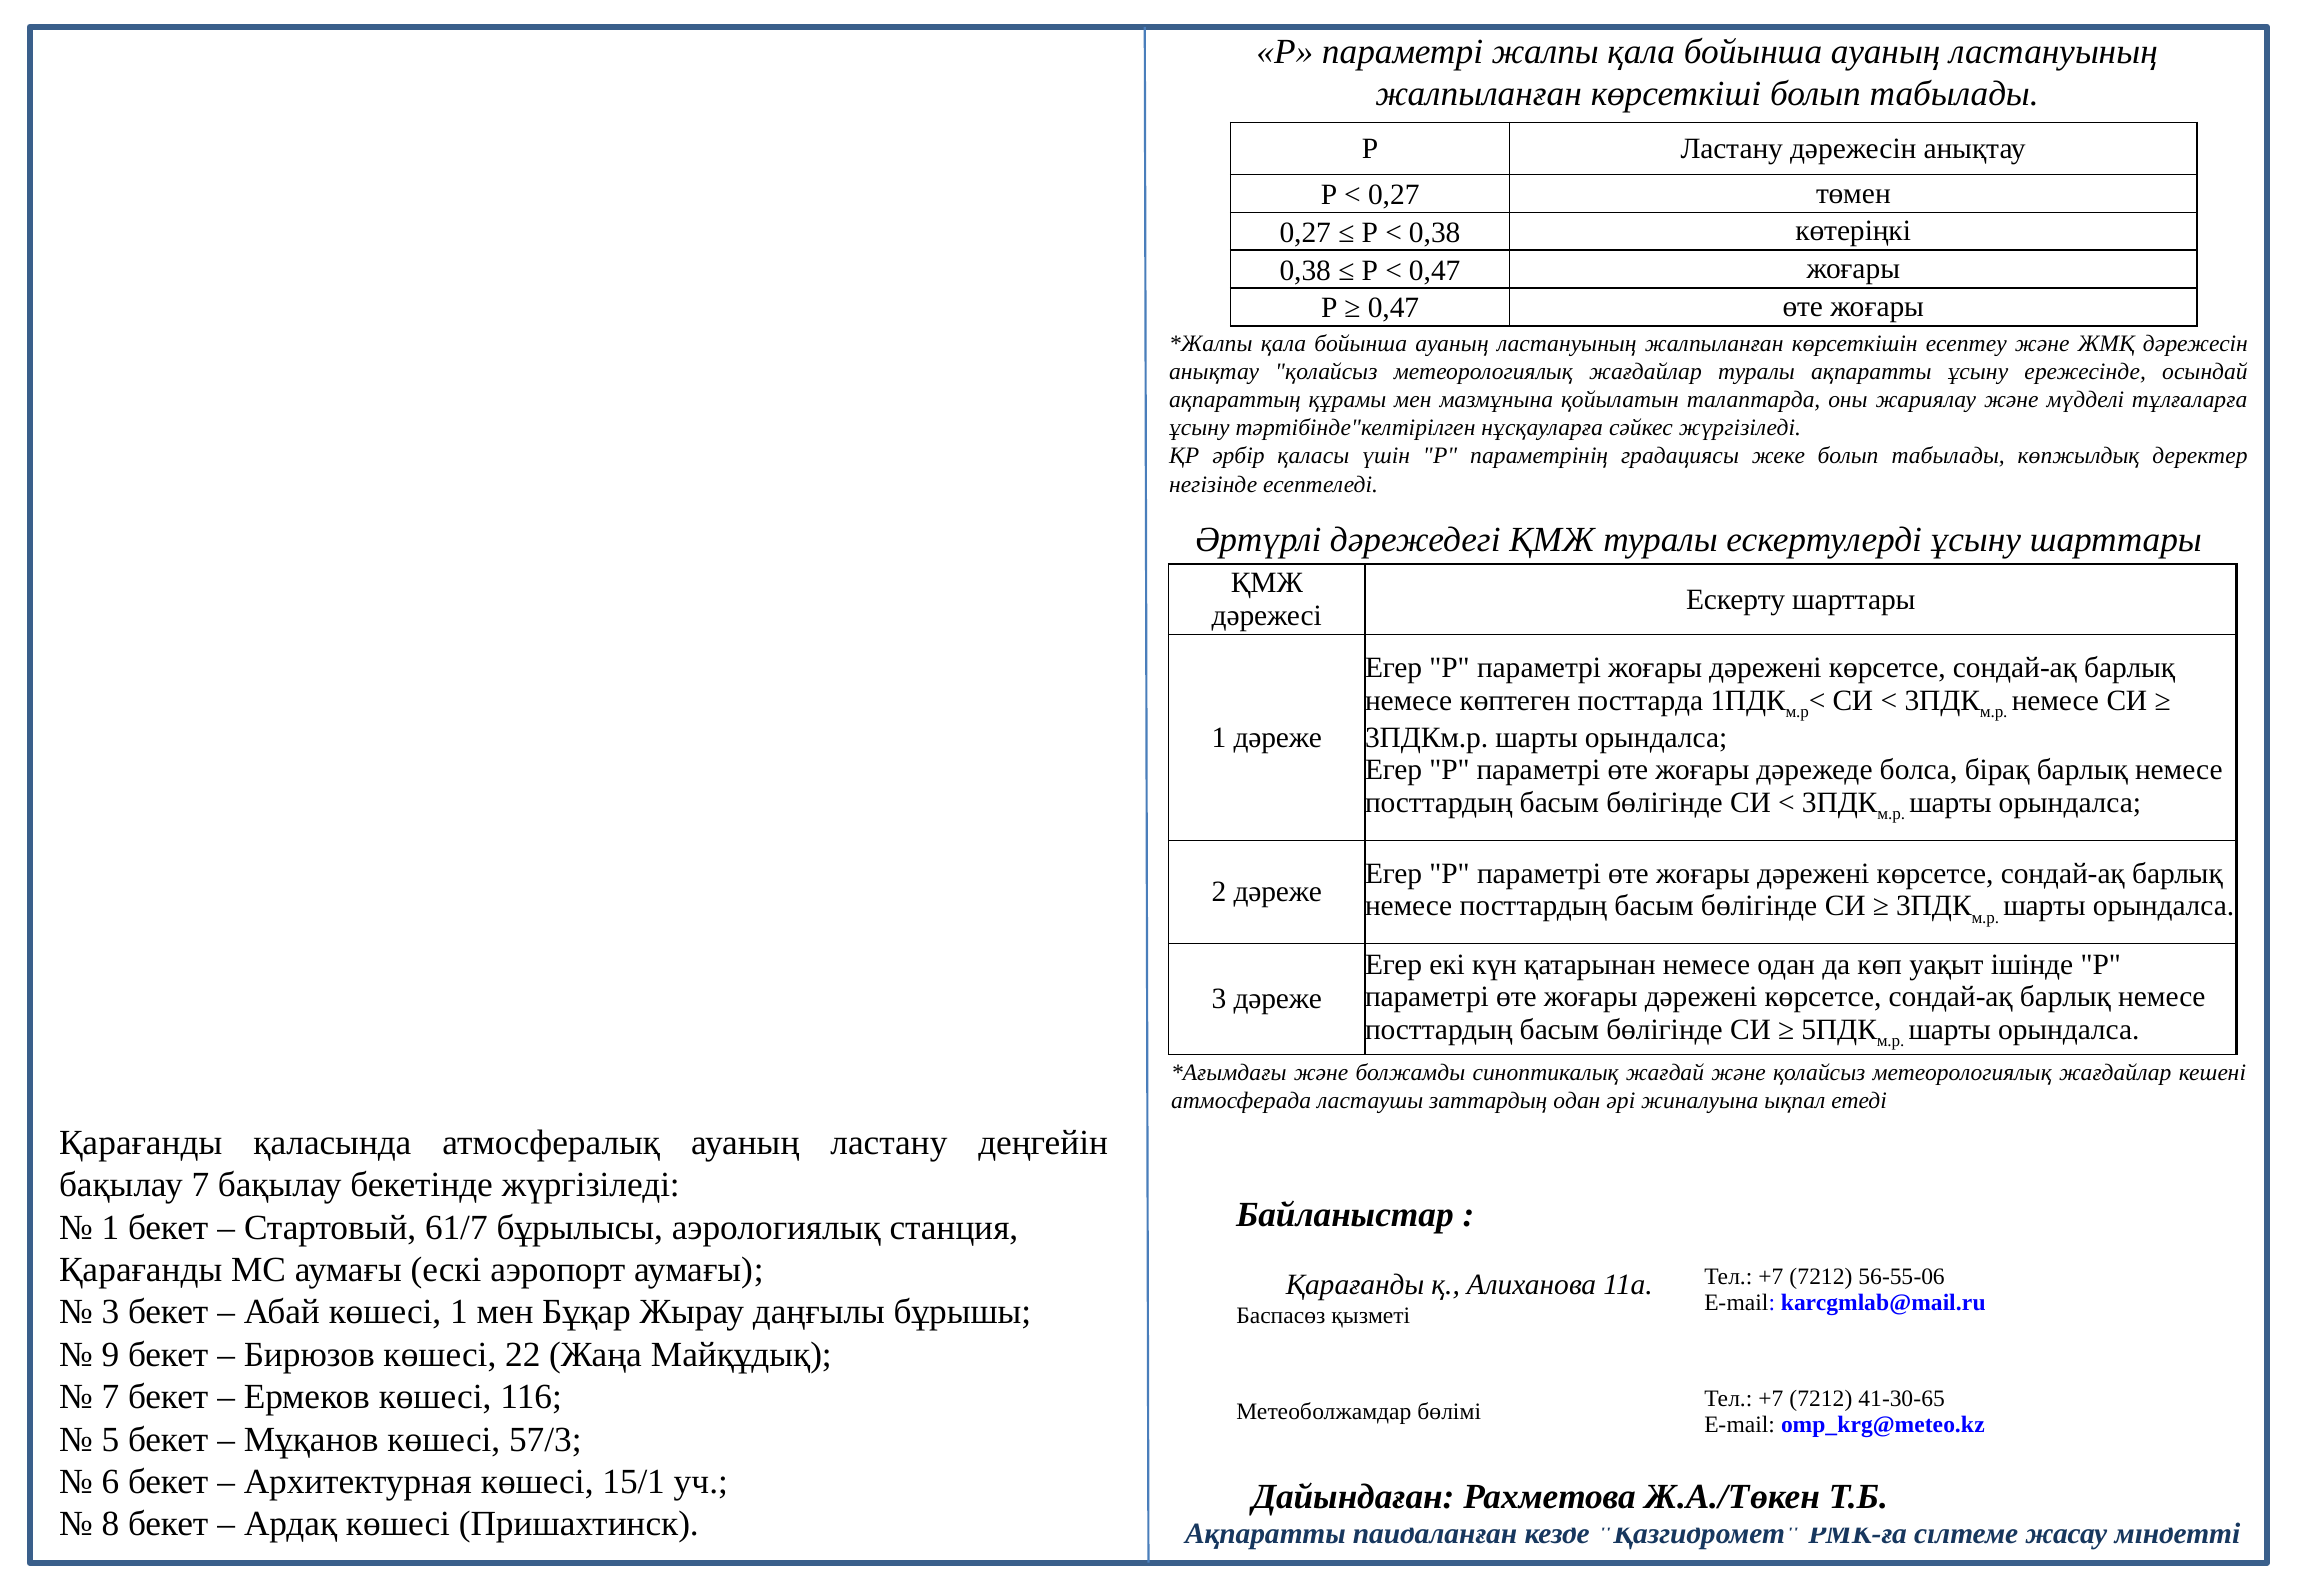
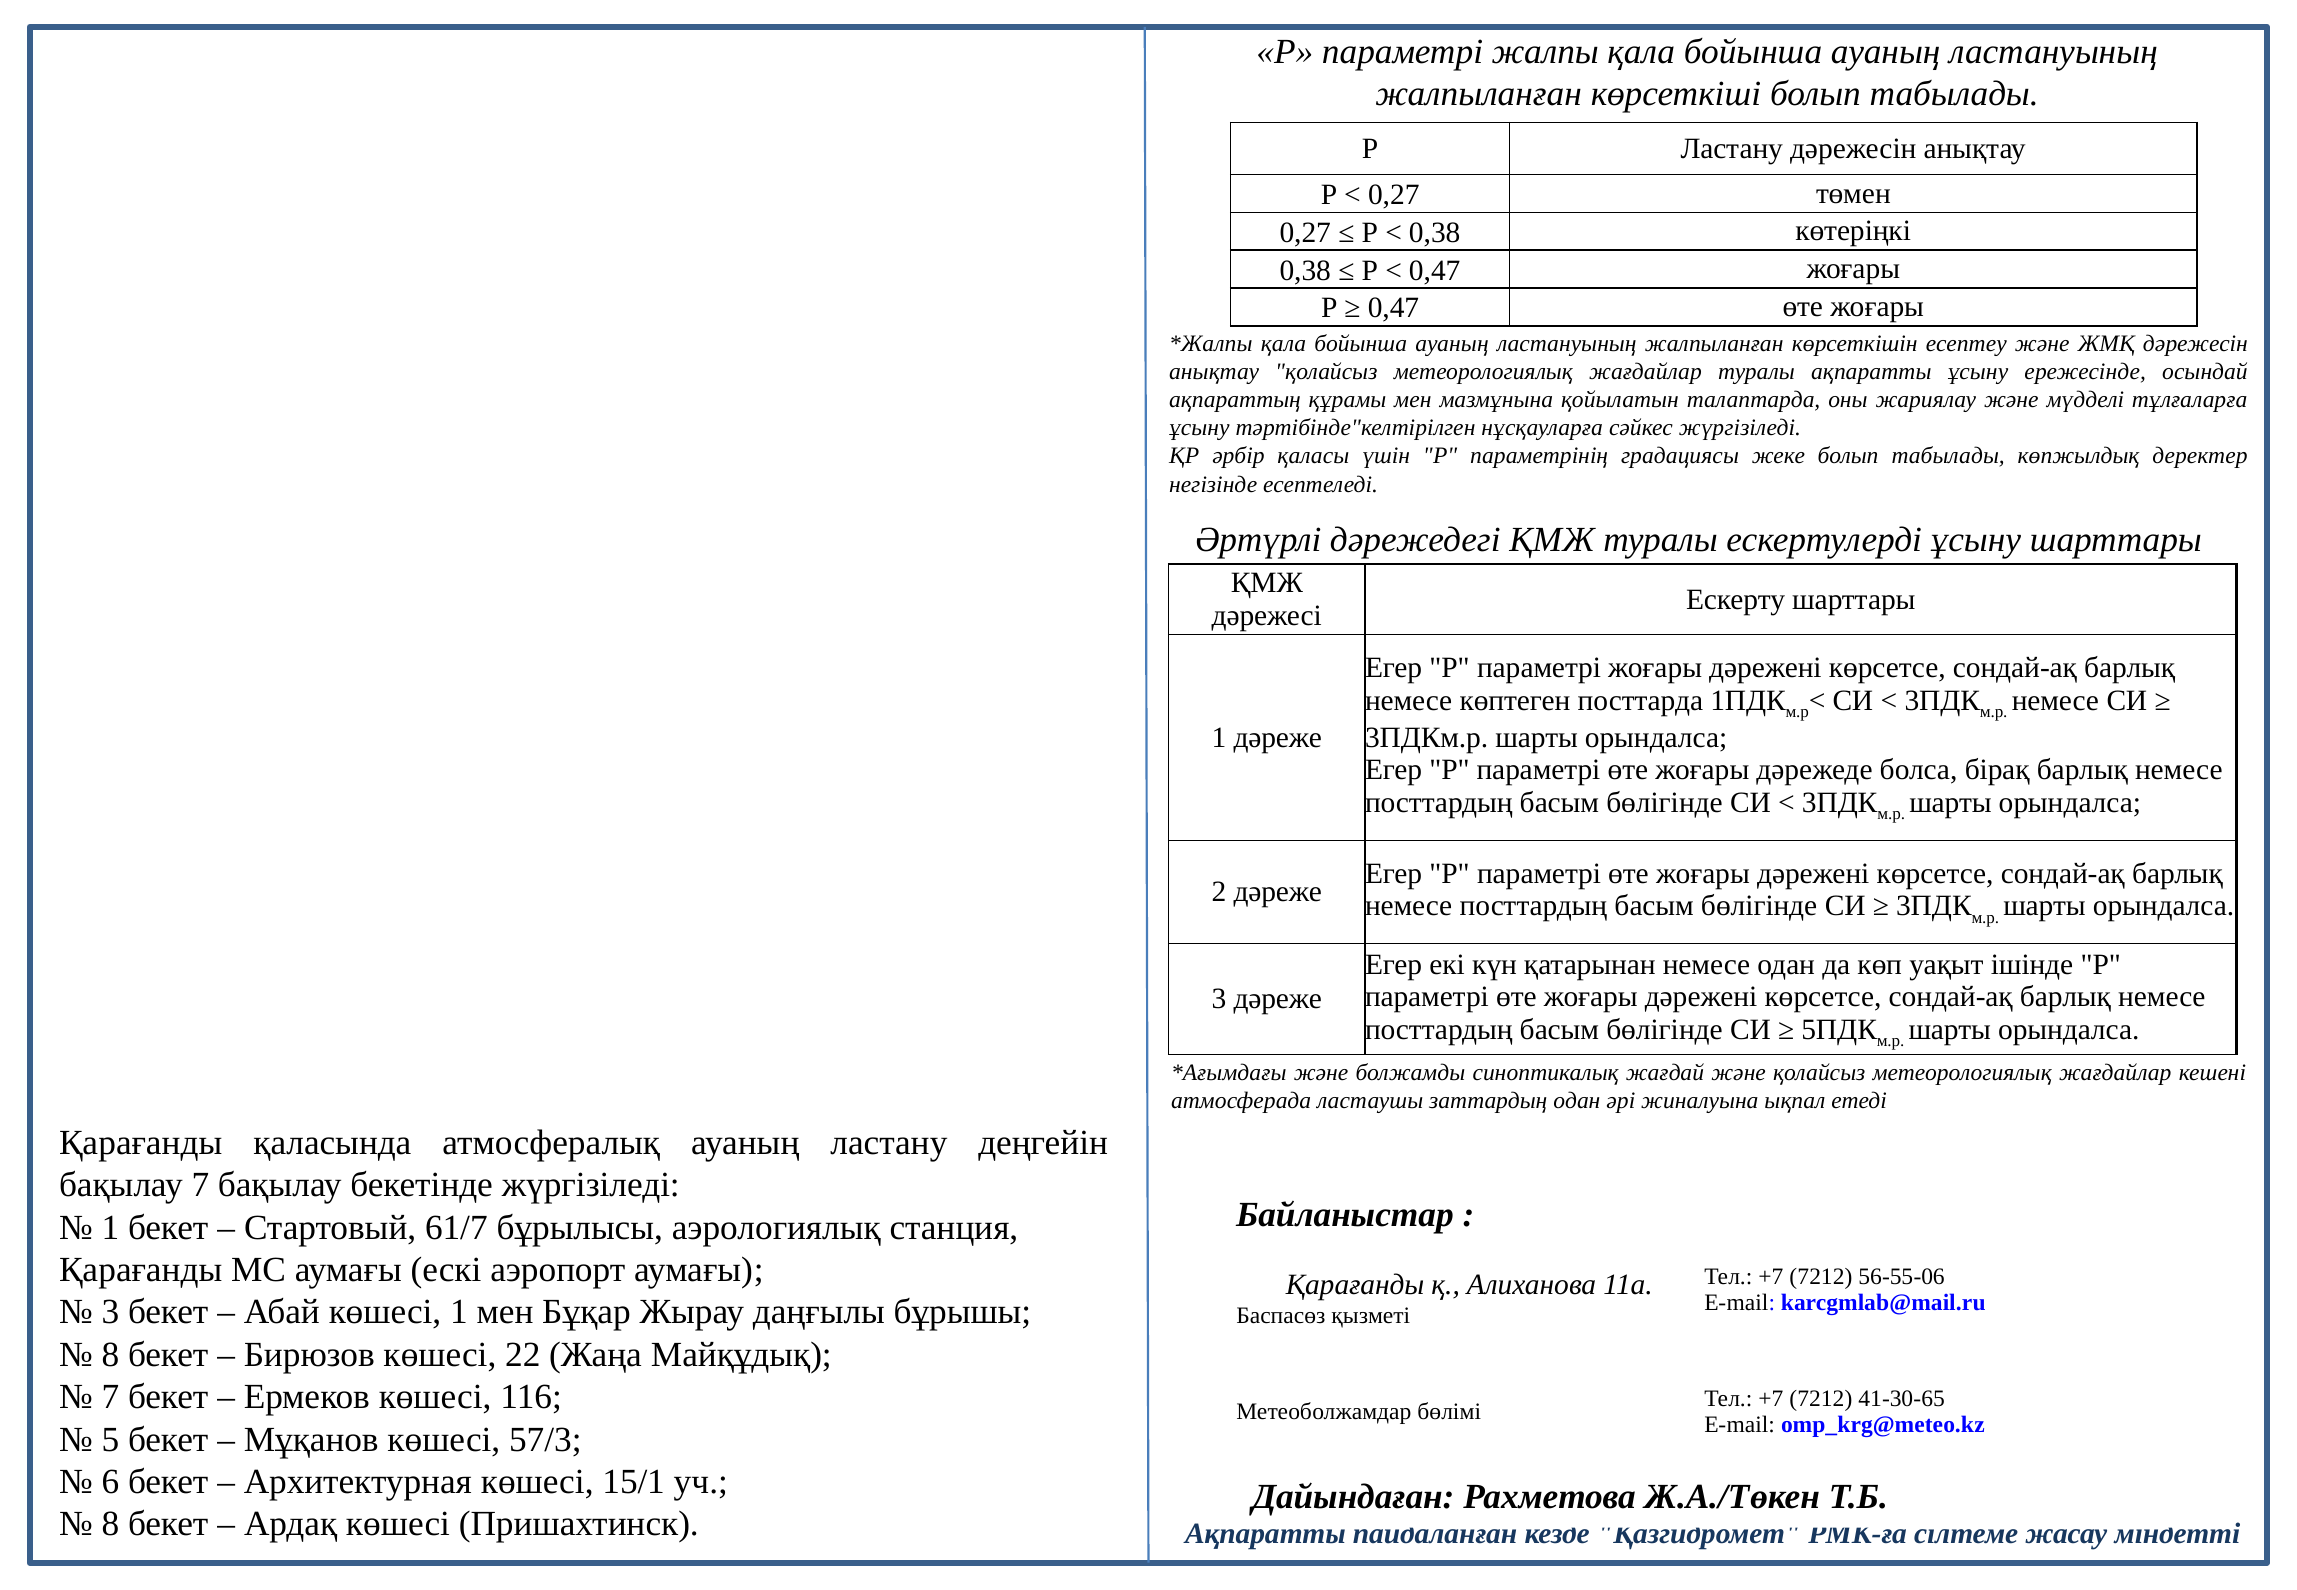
9: 9 -> 8 (110, 1355)
